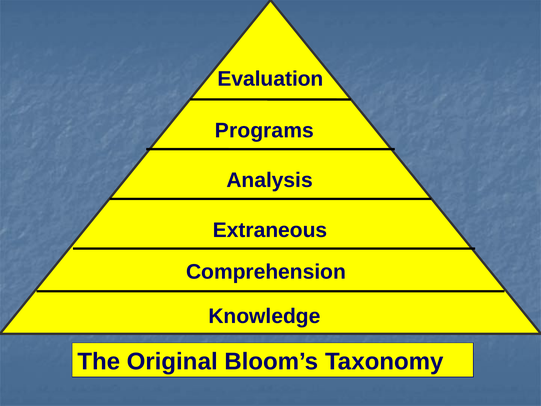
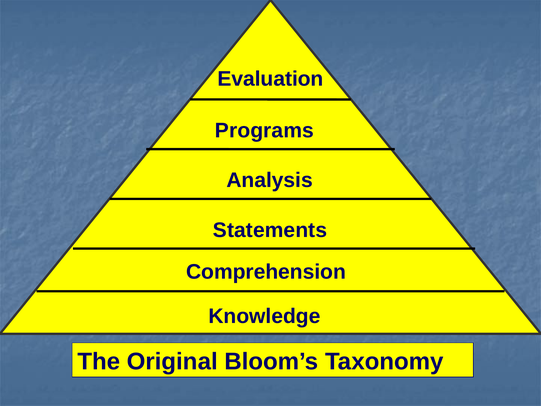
Extraneous: Extraneous -> Statements (270, 230)
